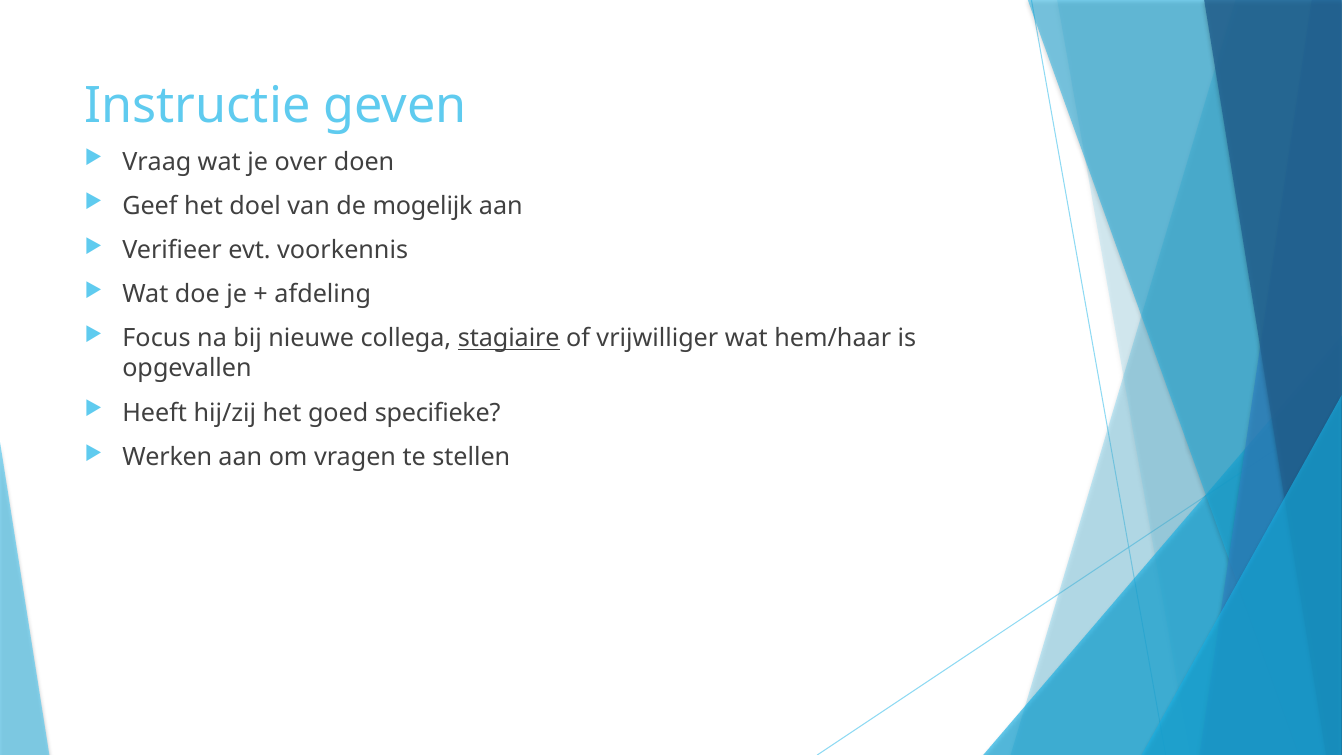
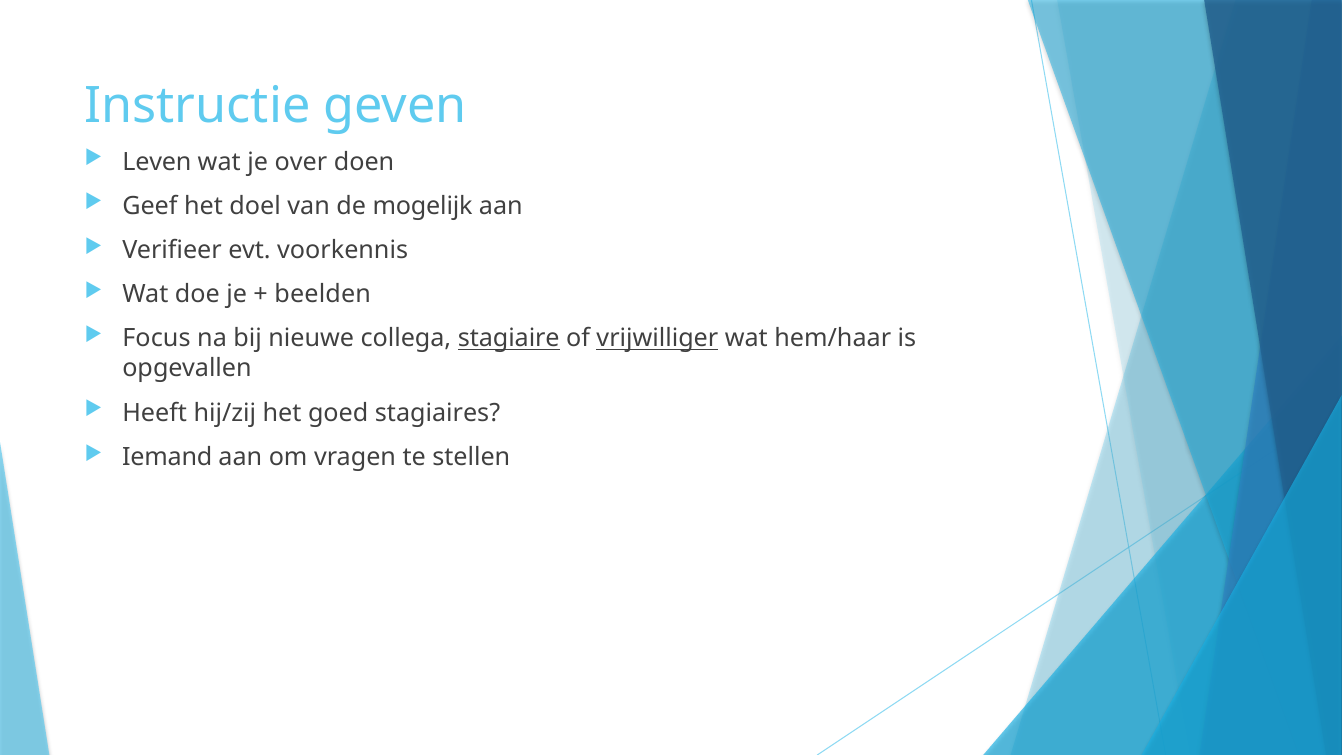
Vraag: Vraag -> Leven (157, 162)
afdeling: afdeling -> beelden (323, 294)
vrijwilliger underline: none -> present (657, 338)
specifieke: specifieke -> stagiaires (438, 413)
Werken: Werken -> Iemand (167, 457)
